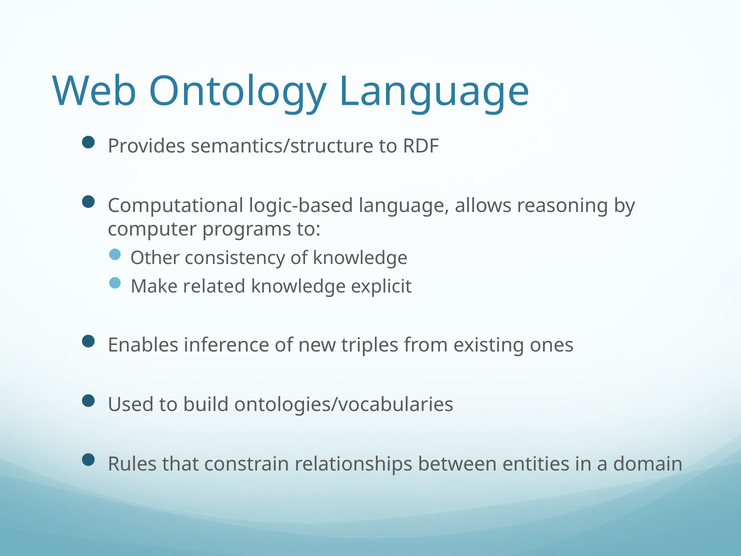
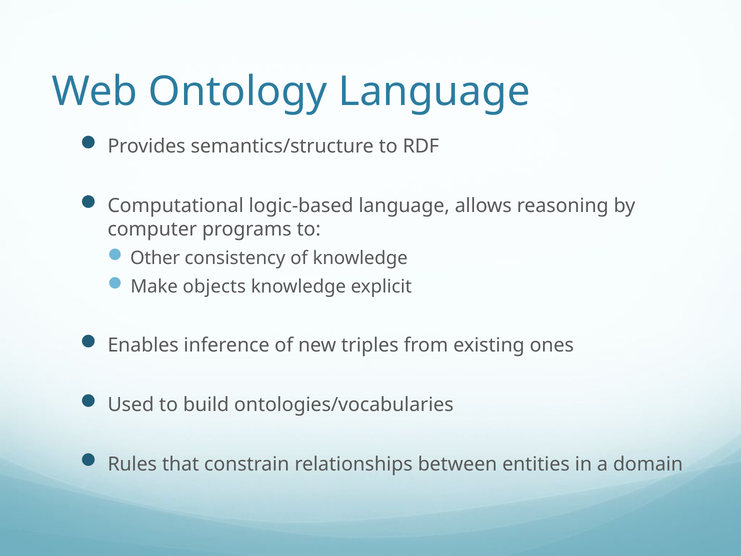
related: related -> objects (214, 287)
